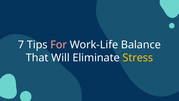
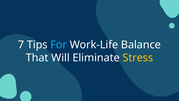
For colour: pink -> light blue (59, 45)
